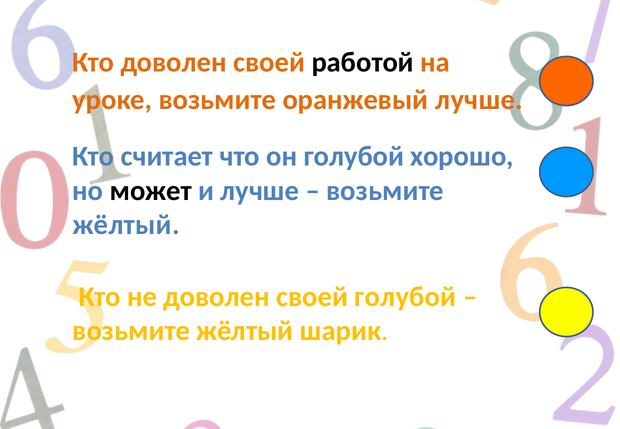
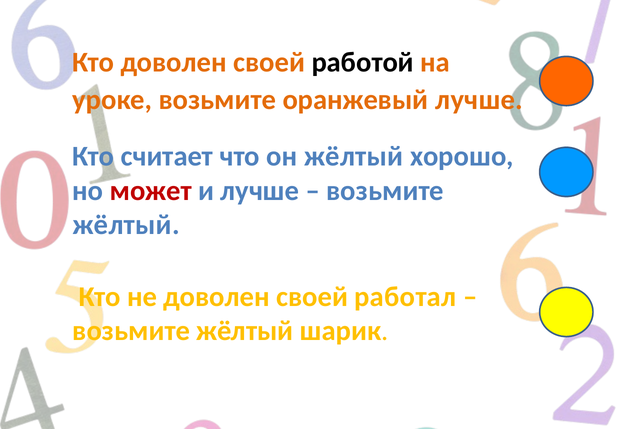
он голубой: голубой -> жёлтый (354, 156)
может colour: black -> red (151, 191)
своей голубой: голубой -> работал (405, 297)
